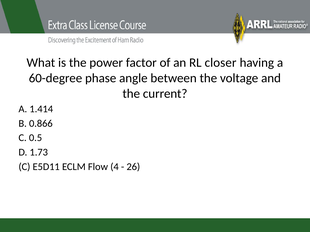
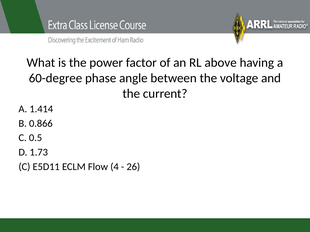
closer: closer -> above (221, 63)
